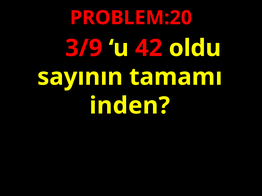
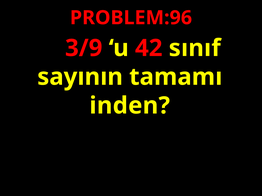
PROBLEM:20: PROBLEM:20 -> PROBLEM:96 (131, 18)
oldu: oldu -> sınıf (195, 48)
